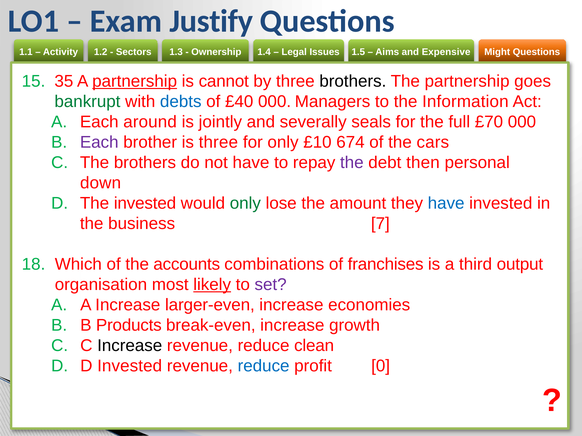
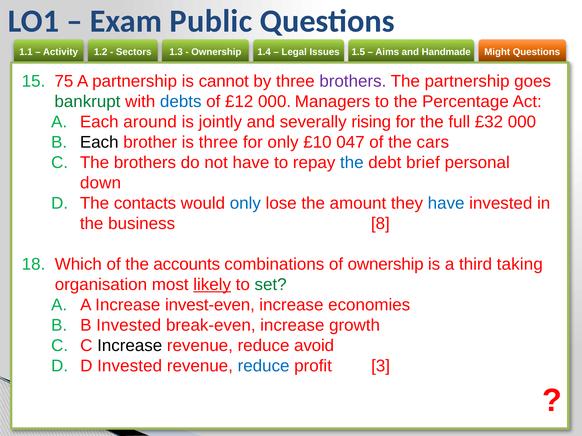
Justify: Justify -> Public (211, 21)
Expensive: Expensive -> Handmade (446, 52)
35: 35 -> 75 (64, 81)
partnership underline: present -> none (135, 81)
brothers colour: black -> purple (353, 81)
£40: £40 -> £12 (239, 102)
Information: Information -> Percentage (465, 102)
seals: seals -> rising (371, 122)
£70: £70 -> £32 (489, 122)
Each colour: purple -> black (99, 142)
674: 674 -> 047 (350, 142)
the colour: purple -> blue (352, 163)
then: then -> brief (423, 163)
The invested: invested -> contacts (145, 203)
only colour: green -> blue (245, 203)
7: 7 -> 8 (380, 224)
of franchises: franchises -> ownership (386, 265)
output: output -> taking (520, 265)
set colour: purple -> green (271, 285)
larger-even: larger-even -> invest-even (210, 305)
B Products: Products -> Invested (129, 326)
clean: clean -> avoid (314, 346)
0: 0 -> 3 (381, 366)
